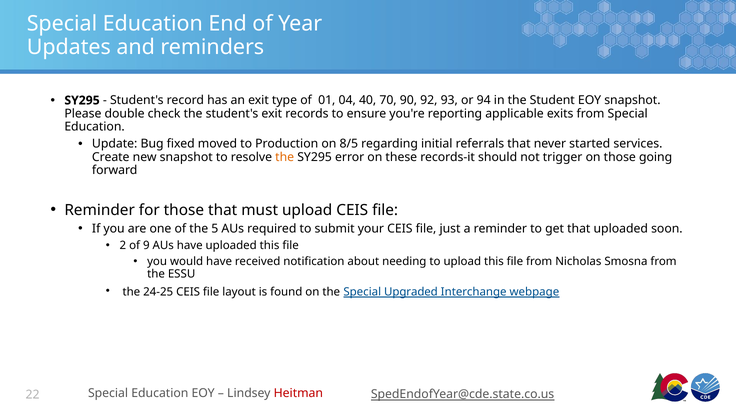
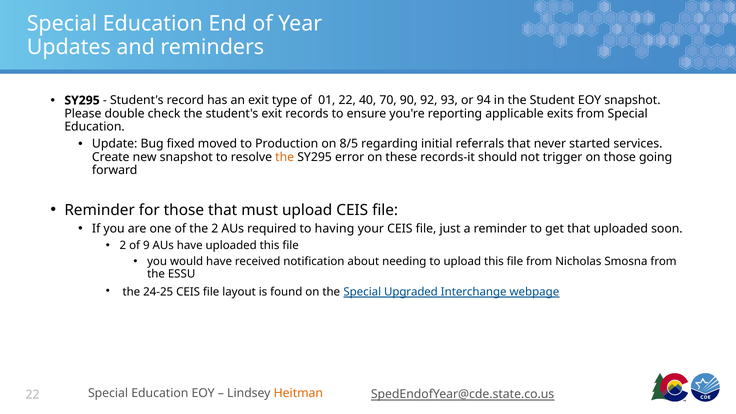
01 04: 04 -> 22 (347, 100)
the 5: 5 -> 2 (215, 229)
submit: submit -> having (335, 229)
Heitman colour: red -> orange (298, 393)
